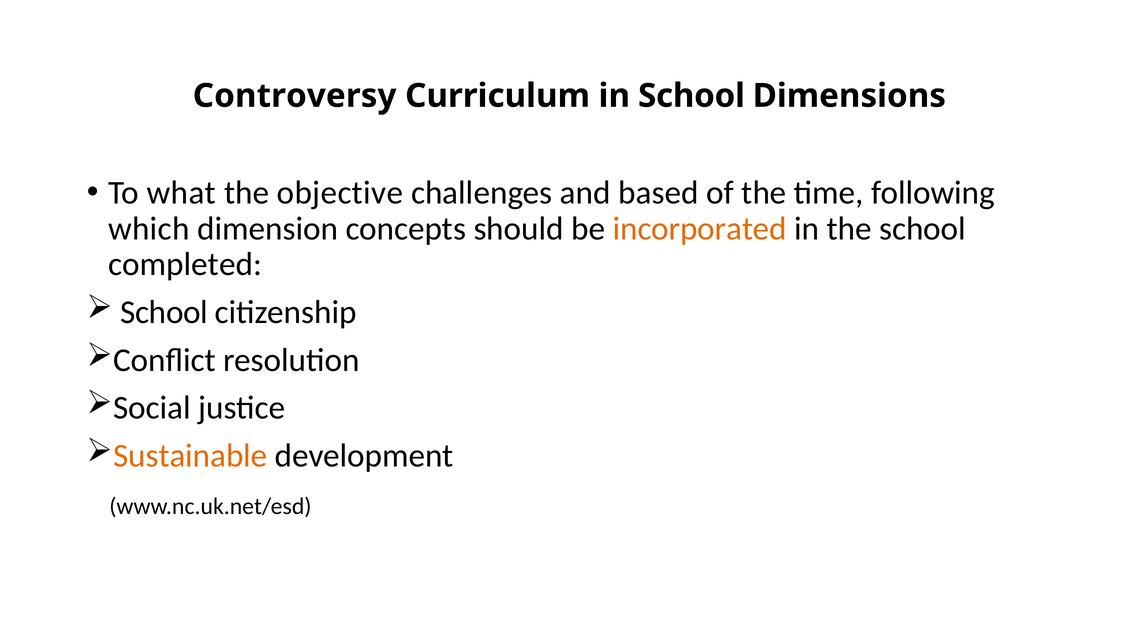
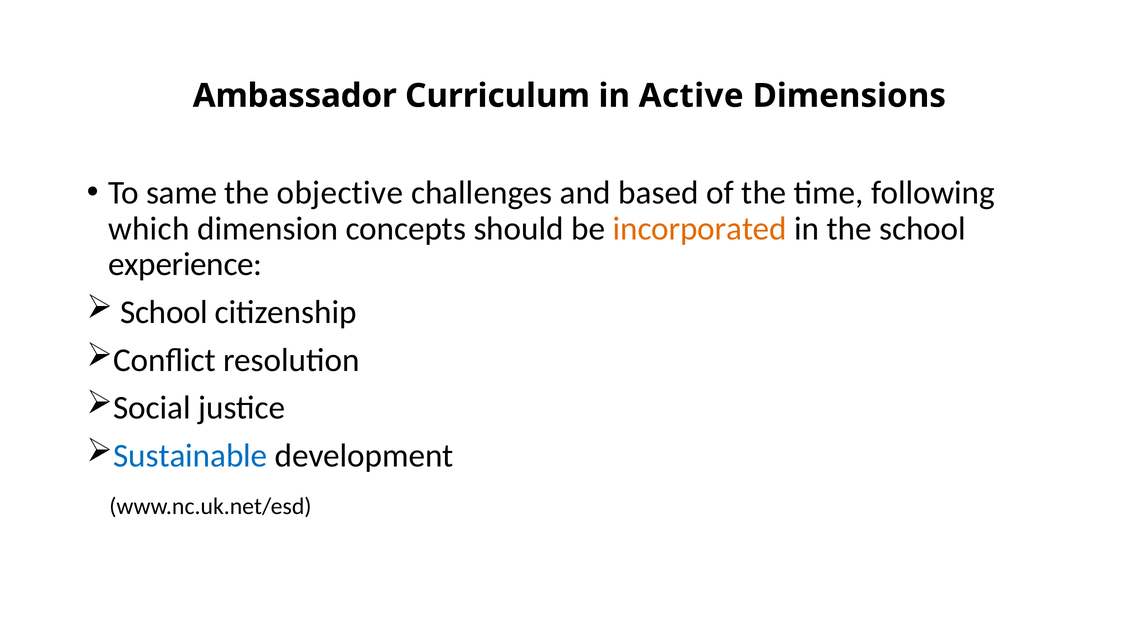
Controversy: Controversy -> Ambassador (295, 96)
in School: School -> Active (691, 96)
what: what -> same (182, 193)
completed: completed -> experience (185, 264)
Sustainable colour: orange -> blue (190, 455)
